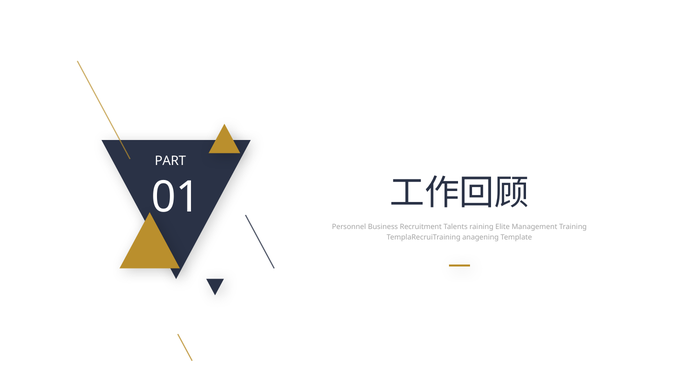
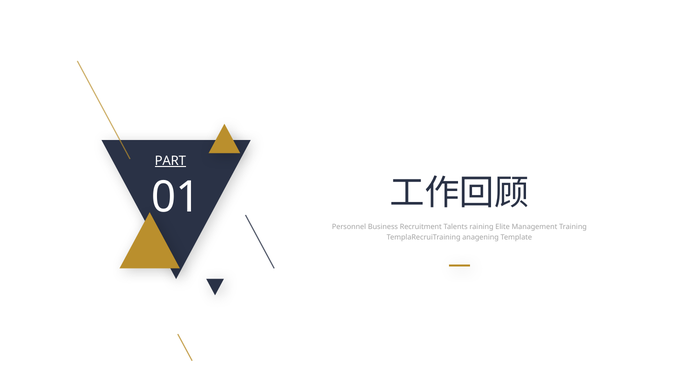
PART underline: none -> present (170, 161)
